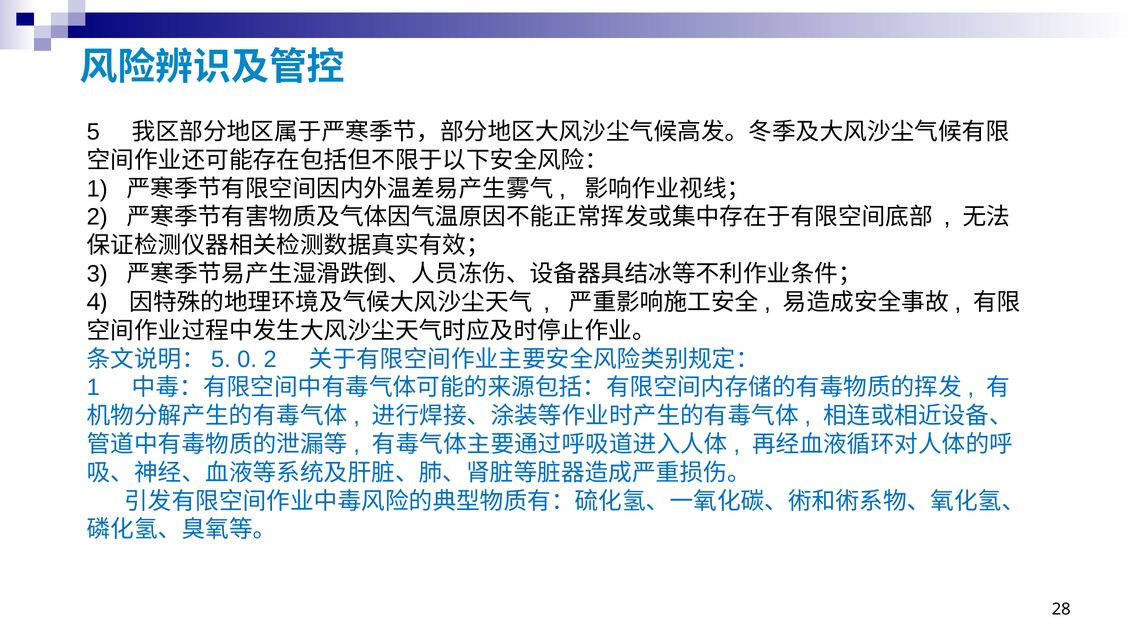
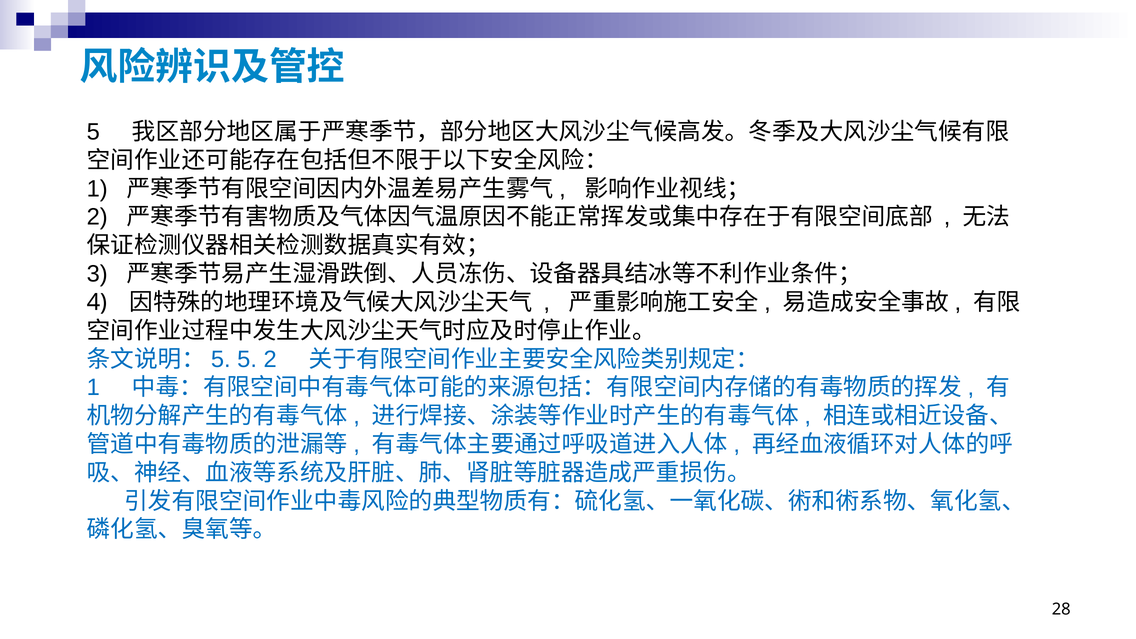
0: 0 -> 5 (247, 359)
